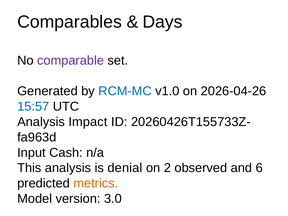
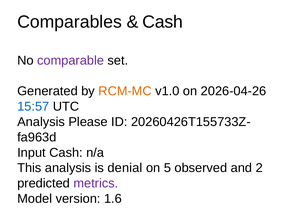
Days: Days -> Cash (163, 22)
RCM-MC colour: blue -> orange (125, 91)
Impact: Impact -> Please (88, 122)
2: 2 -> 5 (167, 168)
6: 6 -> 2 (259, 168)
metrics colour: orange -> purple (96, 183)
3.0: 3.0 -> 1.6 (113, 199)
